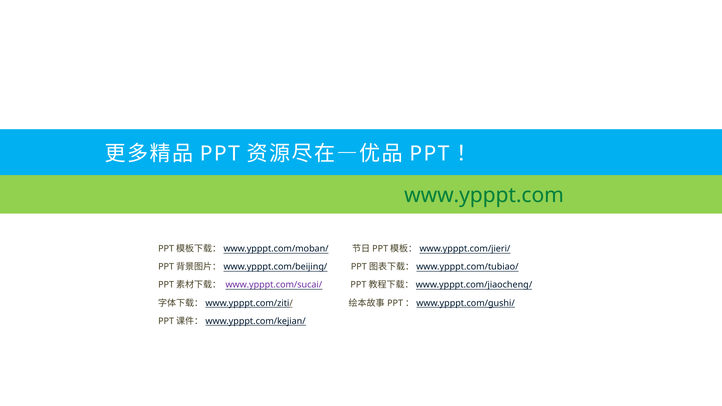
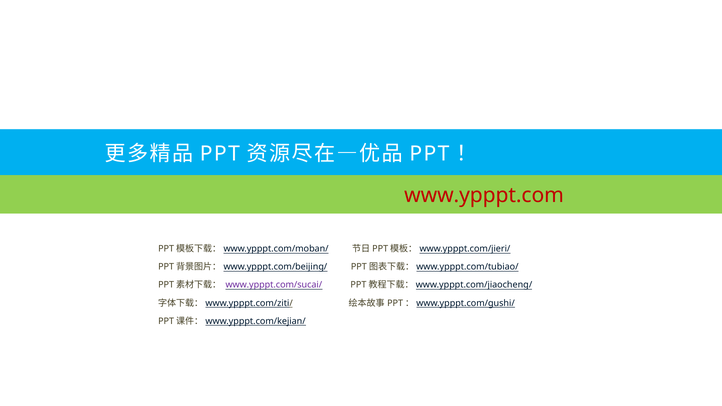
www.ypppt.com colour: green -> red (484, 196)
